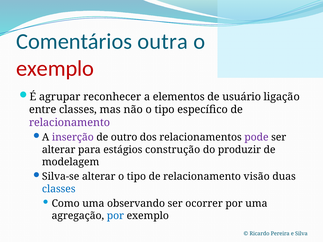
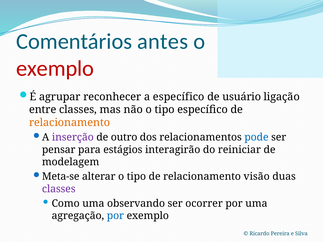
outra: outra -> antes (163, 42)
a elementos: elementos -> específico (179, 97)
relacionamento colour: purple -> orange (70, 123)
pode colour: purple -> blue (256, 137)
alterar: alterar -> pensar (59, 150)
construção: construção -> interagirão (173, 150)
produzir: produzir -> reiniciar (239, 150)
Silva-se: Silva-se -> Meta-se (61, 177)
classes colour: blue -> purple (59, 189)
